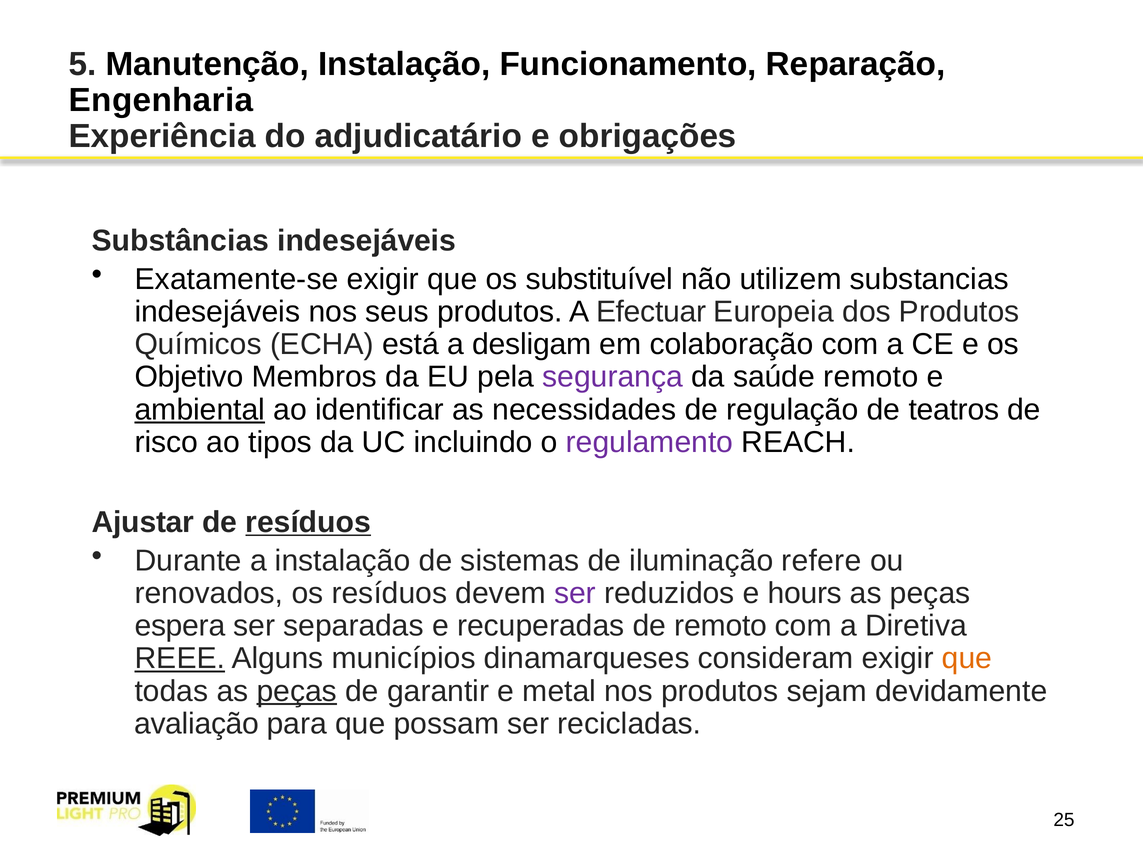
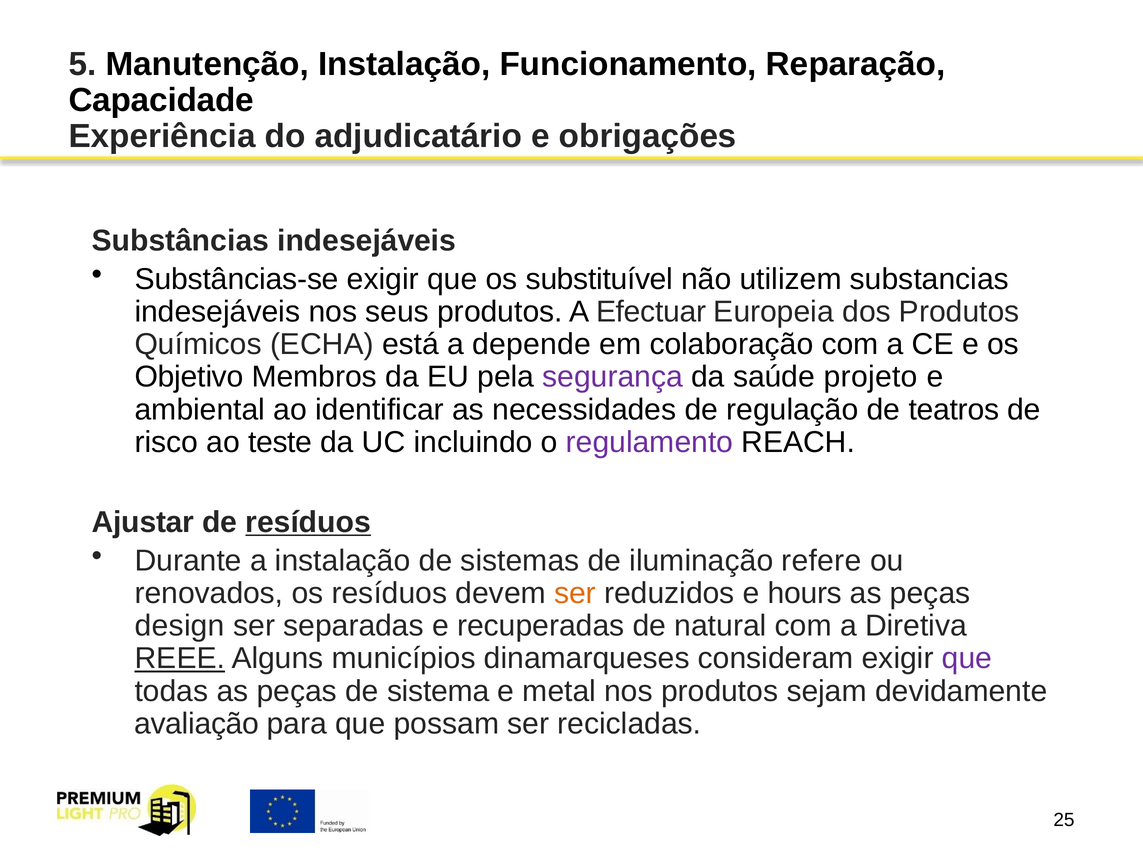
Engenharia: Engenharia -> Capacidade (161, 100)
Exatamente-se: Exatamente-se -> Substâncias-se (237, 279)
desligam: desligam -> depende (532, 344)
saúde remoto: remoto -> projeto (871, 377)
ambiental underline: present -> none (200, 409)
tipos: tipos -> teste (280, 442)
ser colour: purple -> orange (575, 593)
espera: espera -> design (180, 625)
de remoto: remoto -> natural (721, 625)
que colour: orange -> purple (967, 658)
peças underline: present -> none (297, 690)
garantir: garantir -> sistema (438, 690)
